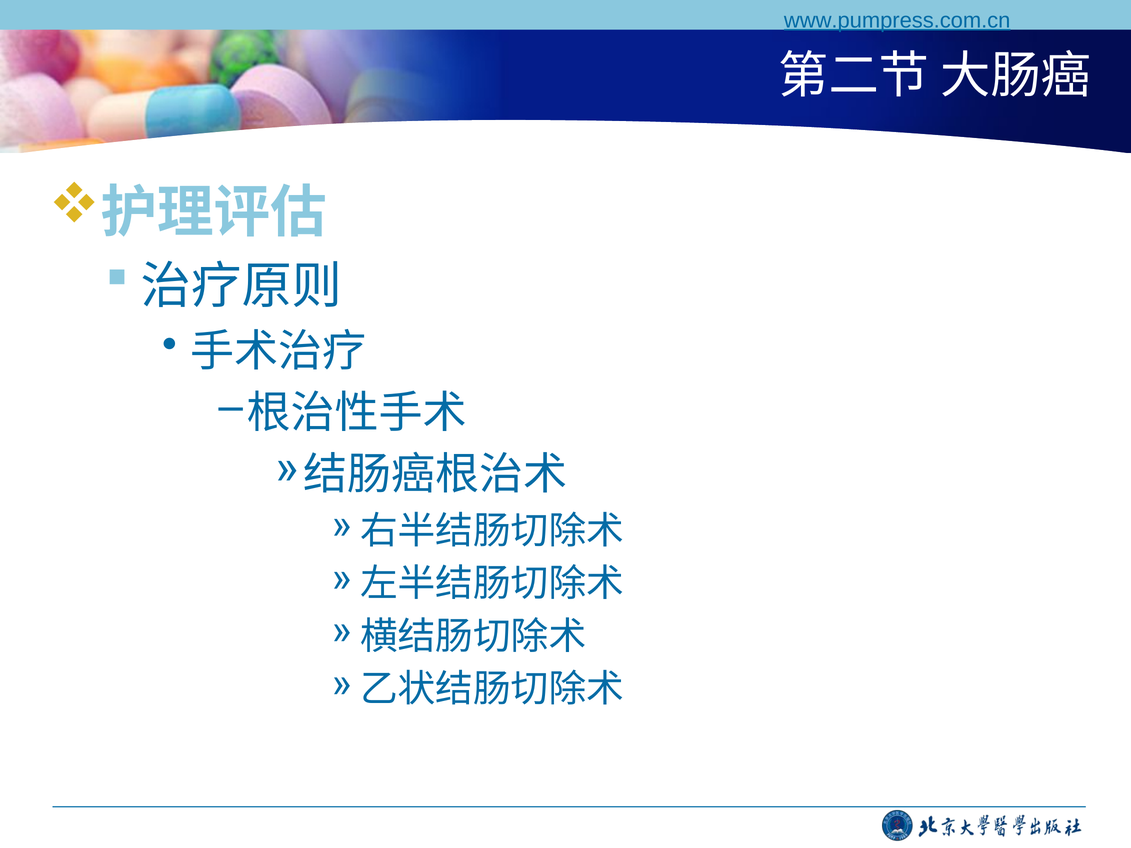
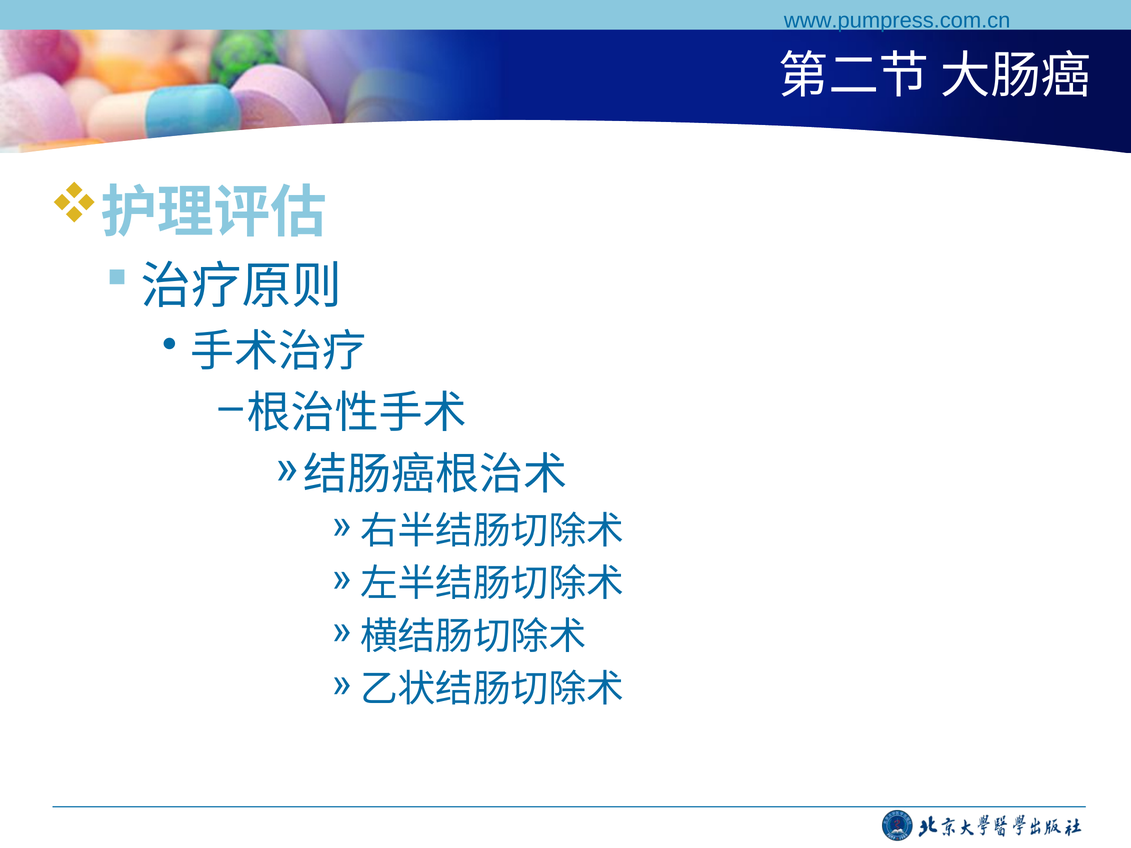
www.pumpress.com.cn underline: present -> none (897, 20)
